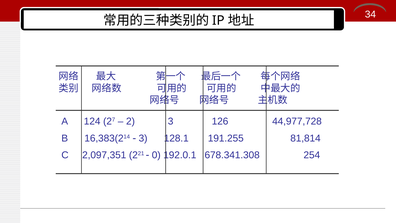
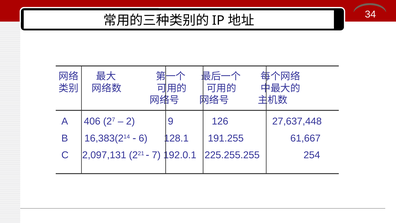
124: 124 -> 406 (92, 121)
2 3: 3 -> 9 (171, 121)
44,977,728: 44,977,728 -> 27,637,448 (297, 121)
3: 3 -> 6 (143, 138)
81,814: 81,814 -> 61,667 (305, 138)
2,097,351: 2,097,351 -> 2,097,131 (104, 155)
0: 0 -> 7 (156, 155)
678.341.308: 678.341.308 -> 225.255.255 (232, 155)
